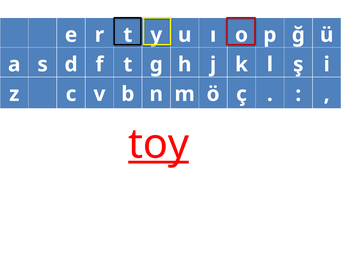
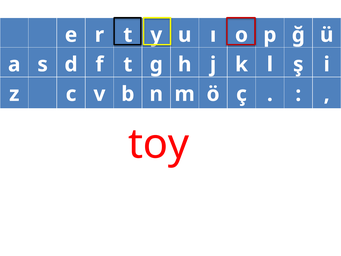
toy underline: present -> none (159, 144)
